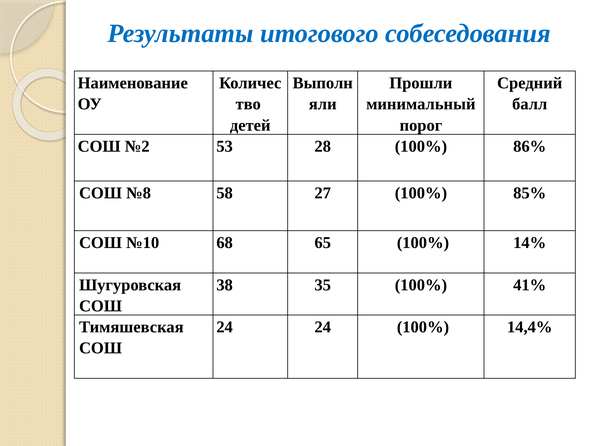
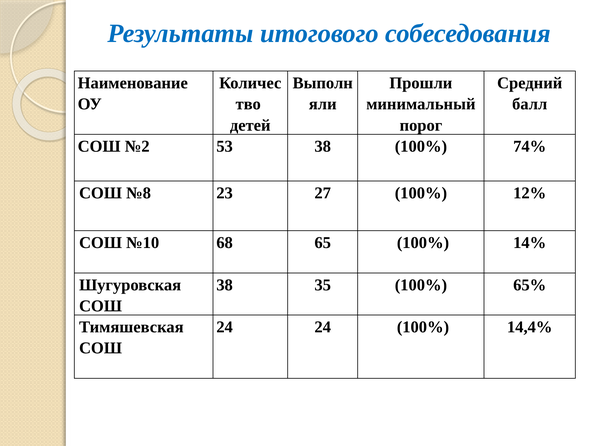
53 28: 28 -> 38 (323, 146)
86%: 86% -> 74% (530, 146)
58: 58 -> 23 (225, 193)
85%: 85% -> 12% (530, 193)
41%: 41% -> 65% (530, 285)
